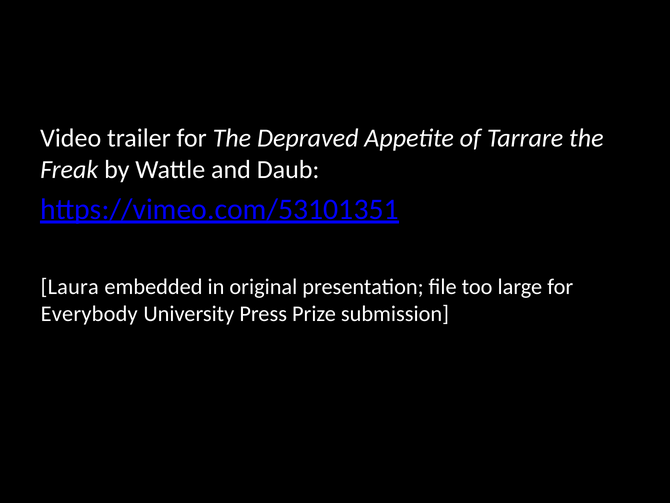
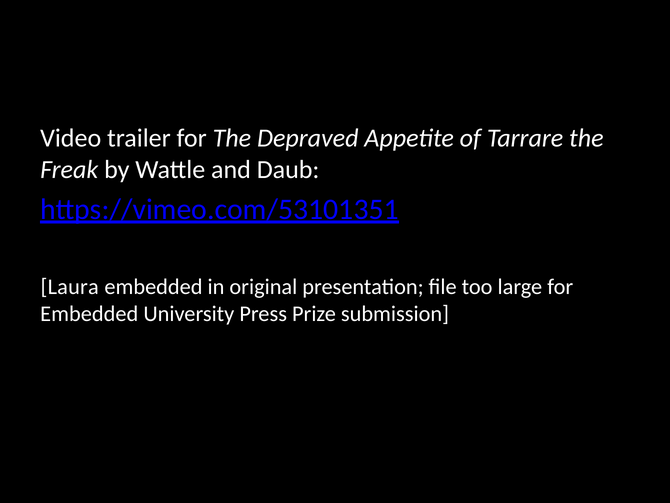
Everybody: Everybody -> Embedded (89, 313)
